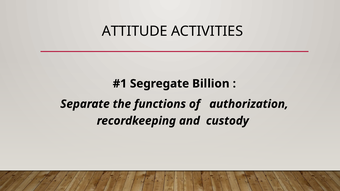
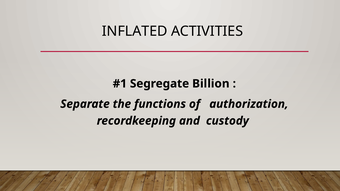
ATTITUDE: ATTITUDE -> INFLATED (135, 31)
